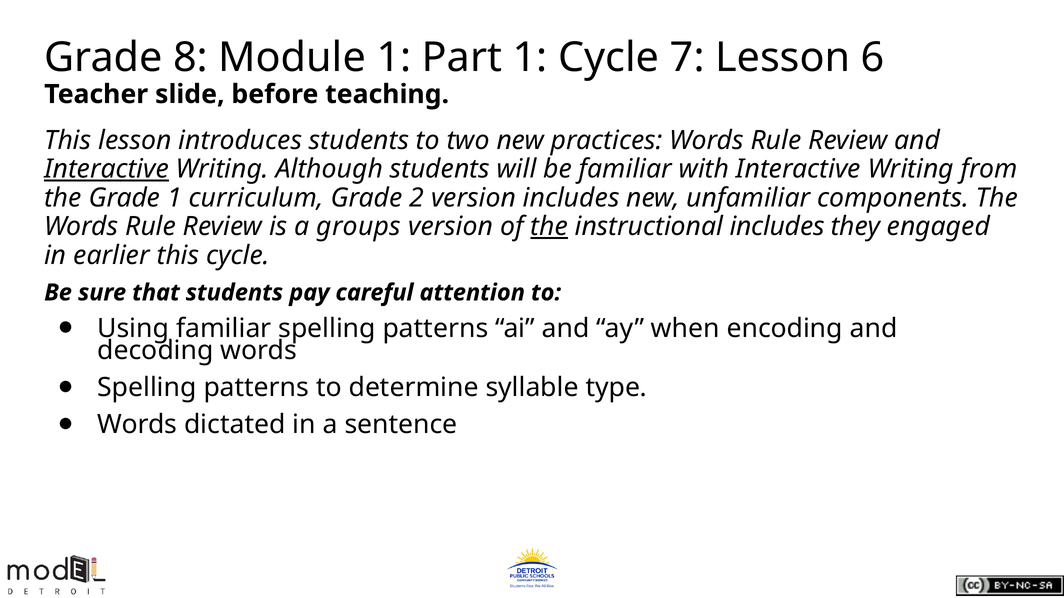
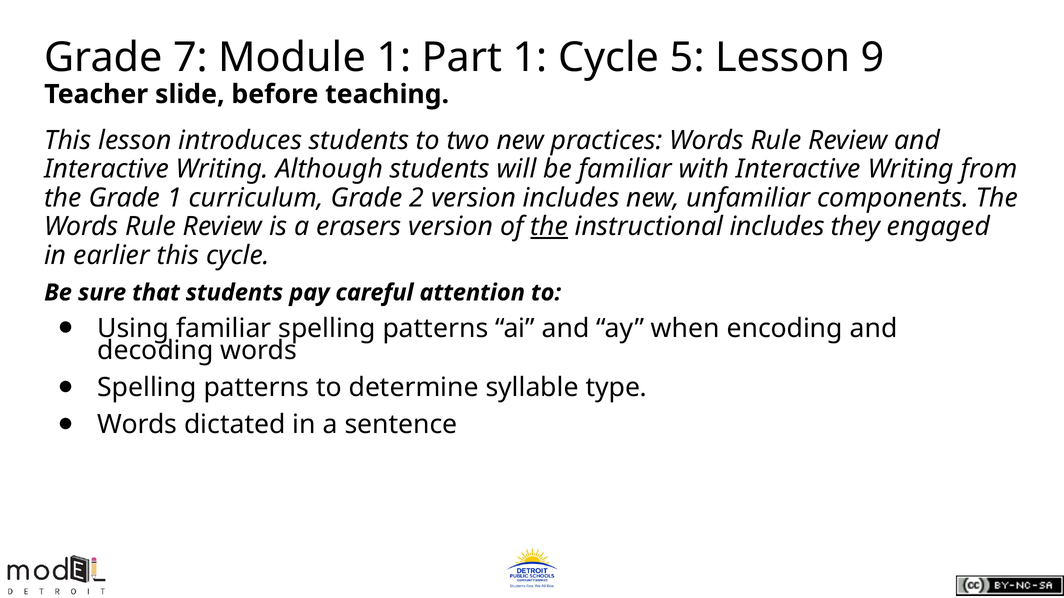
8: 8 -> 7 (191, 58)
7: 7 -> 5 (687, 58)
6: 6 -> 9 (873, 58)
Interactive underline: present -> none (107, 169)
groups: groups -> erasers (359, 227)
